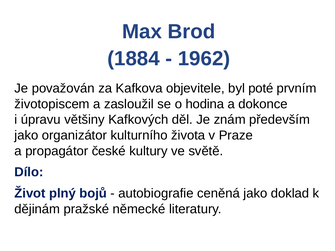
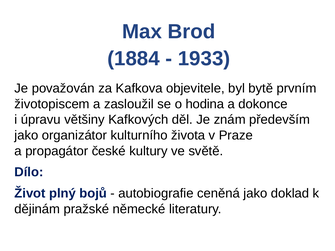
1962: 1962 -> 1933 (204, 59)
poté: poté -> bytě (261, 89)
